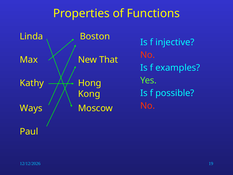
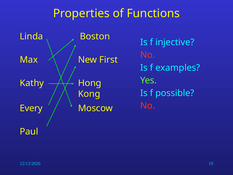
That: That -> First (109, 60)
Ways: Ways -> Every (31, 108)
